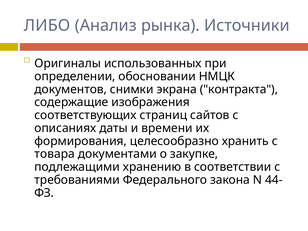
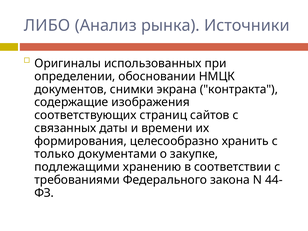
описаниях: описаниях -> связанных (65, 128)
товара: товара -> только (55, 154)
